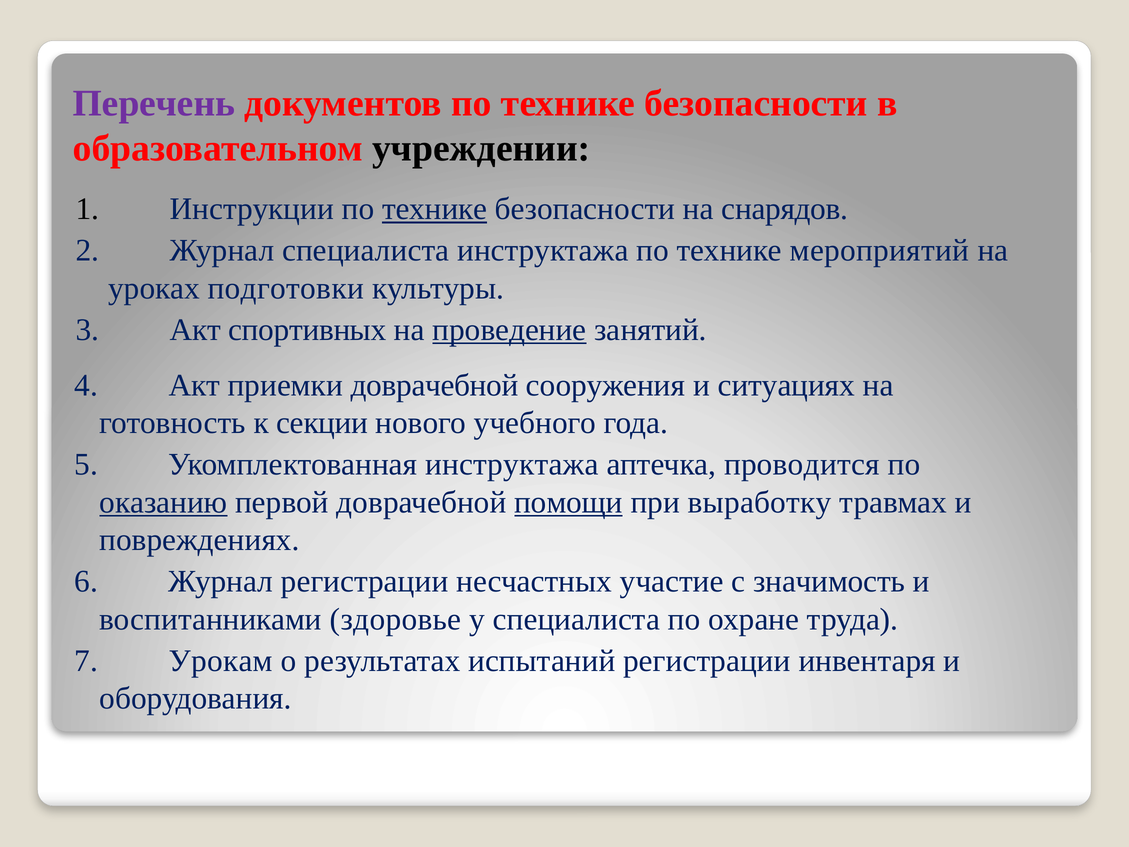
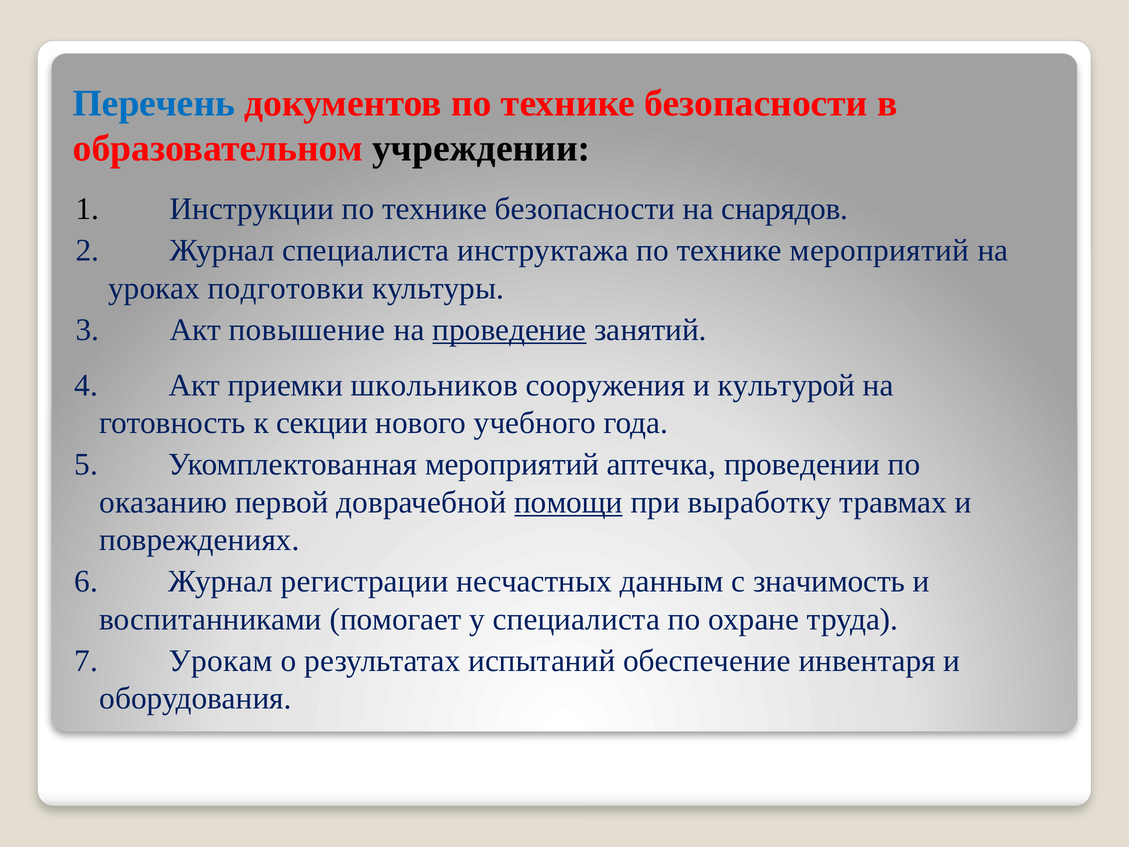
Перечень colour: purple -> blue (154, 103)
технике underline: present -> none (435, 209)
спортивных: спортивных -> повышение (307, 330)
приемки доврачебной: доврачебной -> школьников (434, 385)
ситуациях: ситуациях -> культурой (786, 385)
Укомплектованная инструктажа: инструктажа -> мероприятий (512, 464)
проводится: проводится -> проведении (802, 464)
оказанию underline: present -> none (163, 502)
участие: участие -> данным (672, 581)
здоровье: здоровье -> помогает (396, 619)
испытаний регистрации: регистрации -> обеспечение (707, 661)
